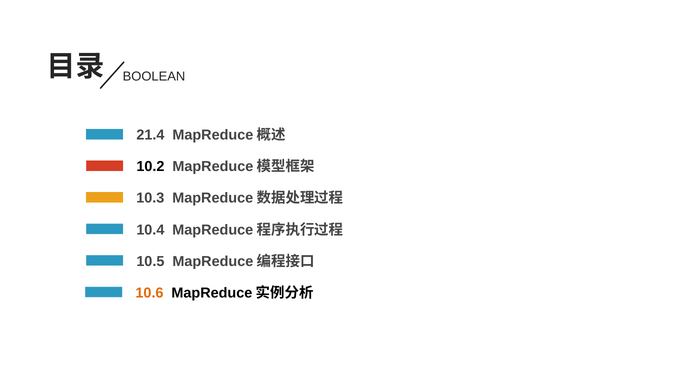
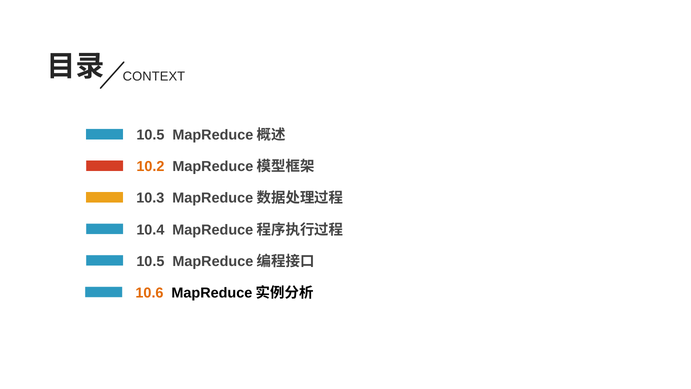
BOOLEAN: BOOLEAN -> CONTEXT (154, 77)
21.4: 21.4 -> 10.5 (150, 135)
10.2 colour: black -> orange (150, 166)
